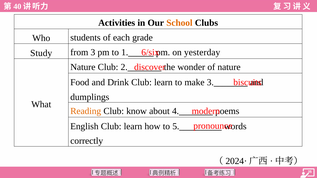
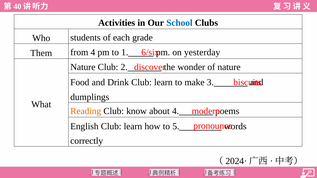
School colour: orange -> blue (179, 23)
Study: Study -> Them (41, 53)
from 3: 3 -> 4 (93, 52)
